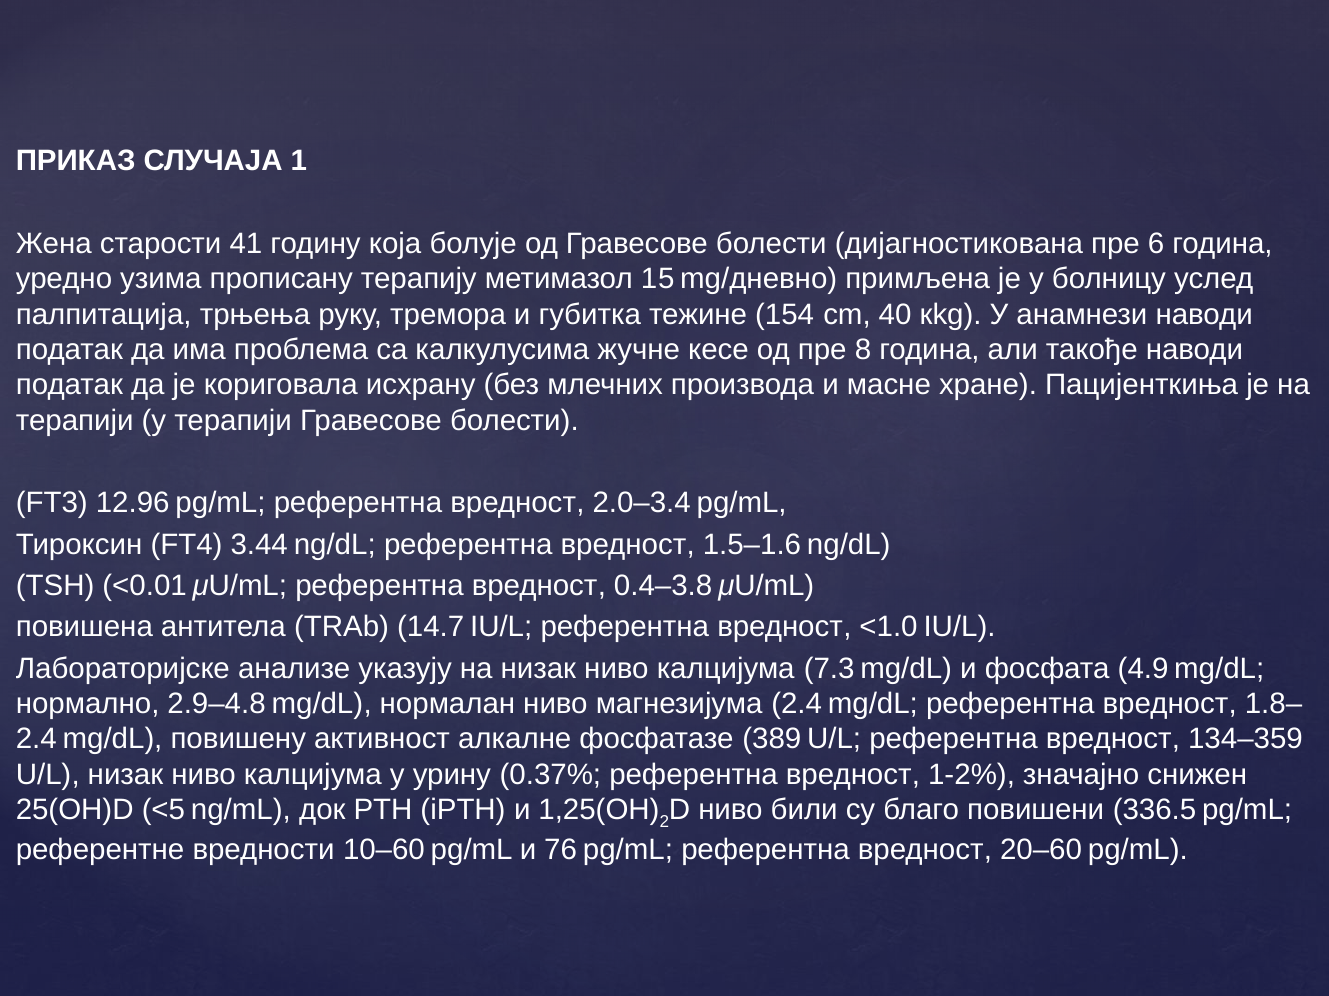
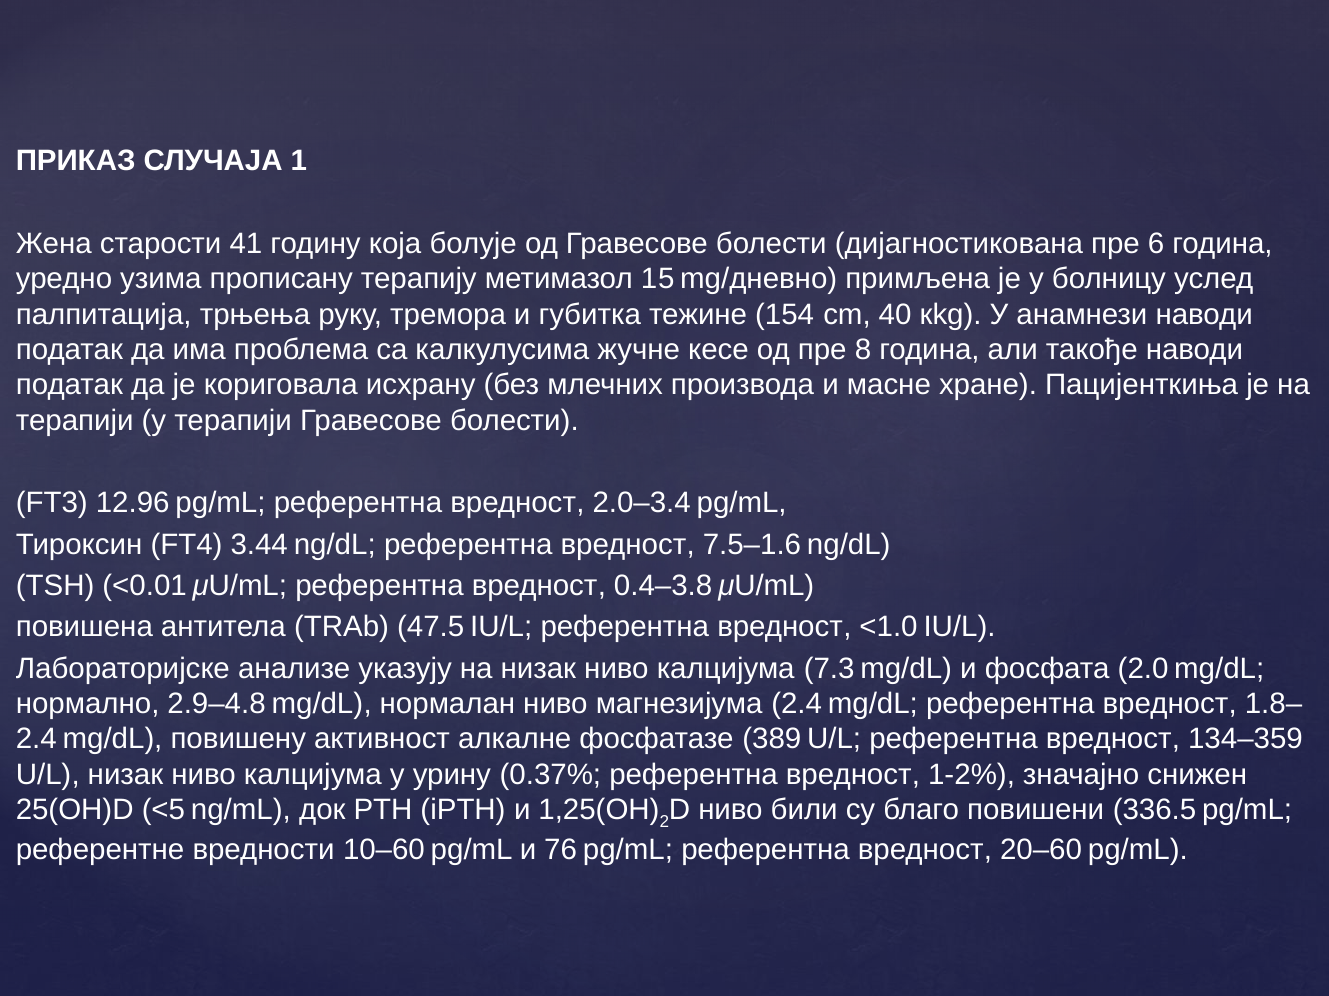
1.5–1.6: 1.5–1.6 -> 7.5–1.6 (752, 545)
14.7: 14.7 -> 47.5 (431, 628)
4.9: 4.9 -> 2.0 (1143, 669)
